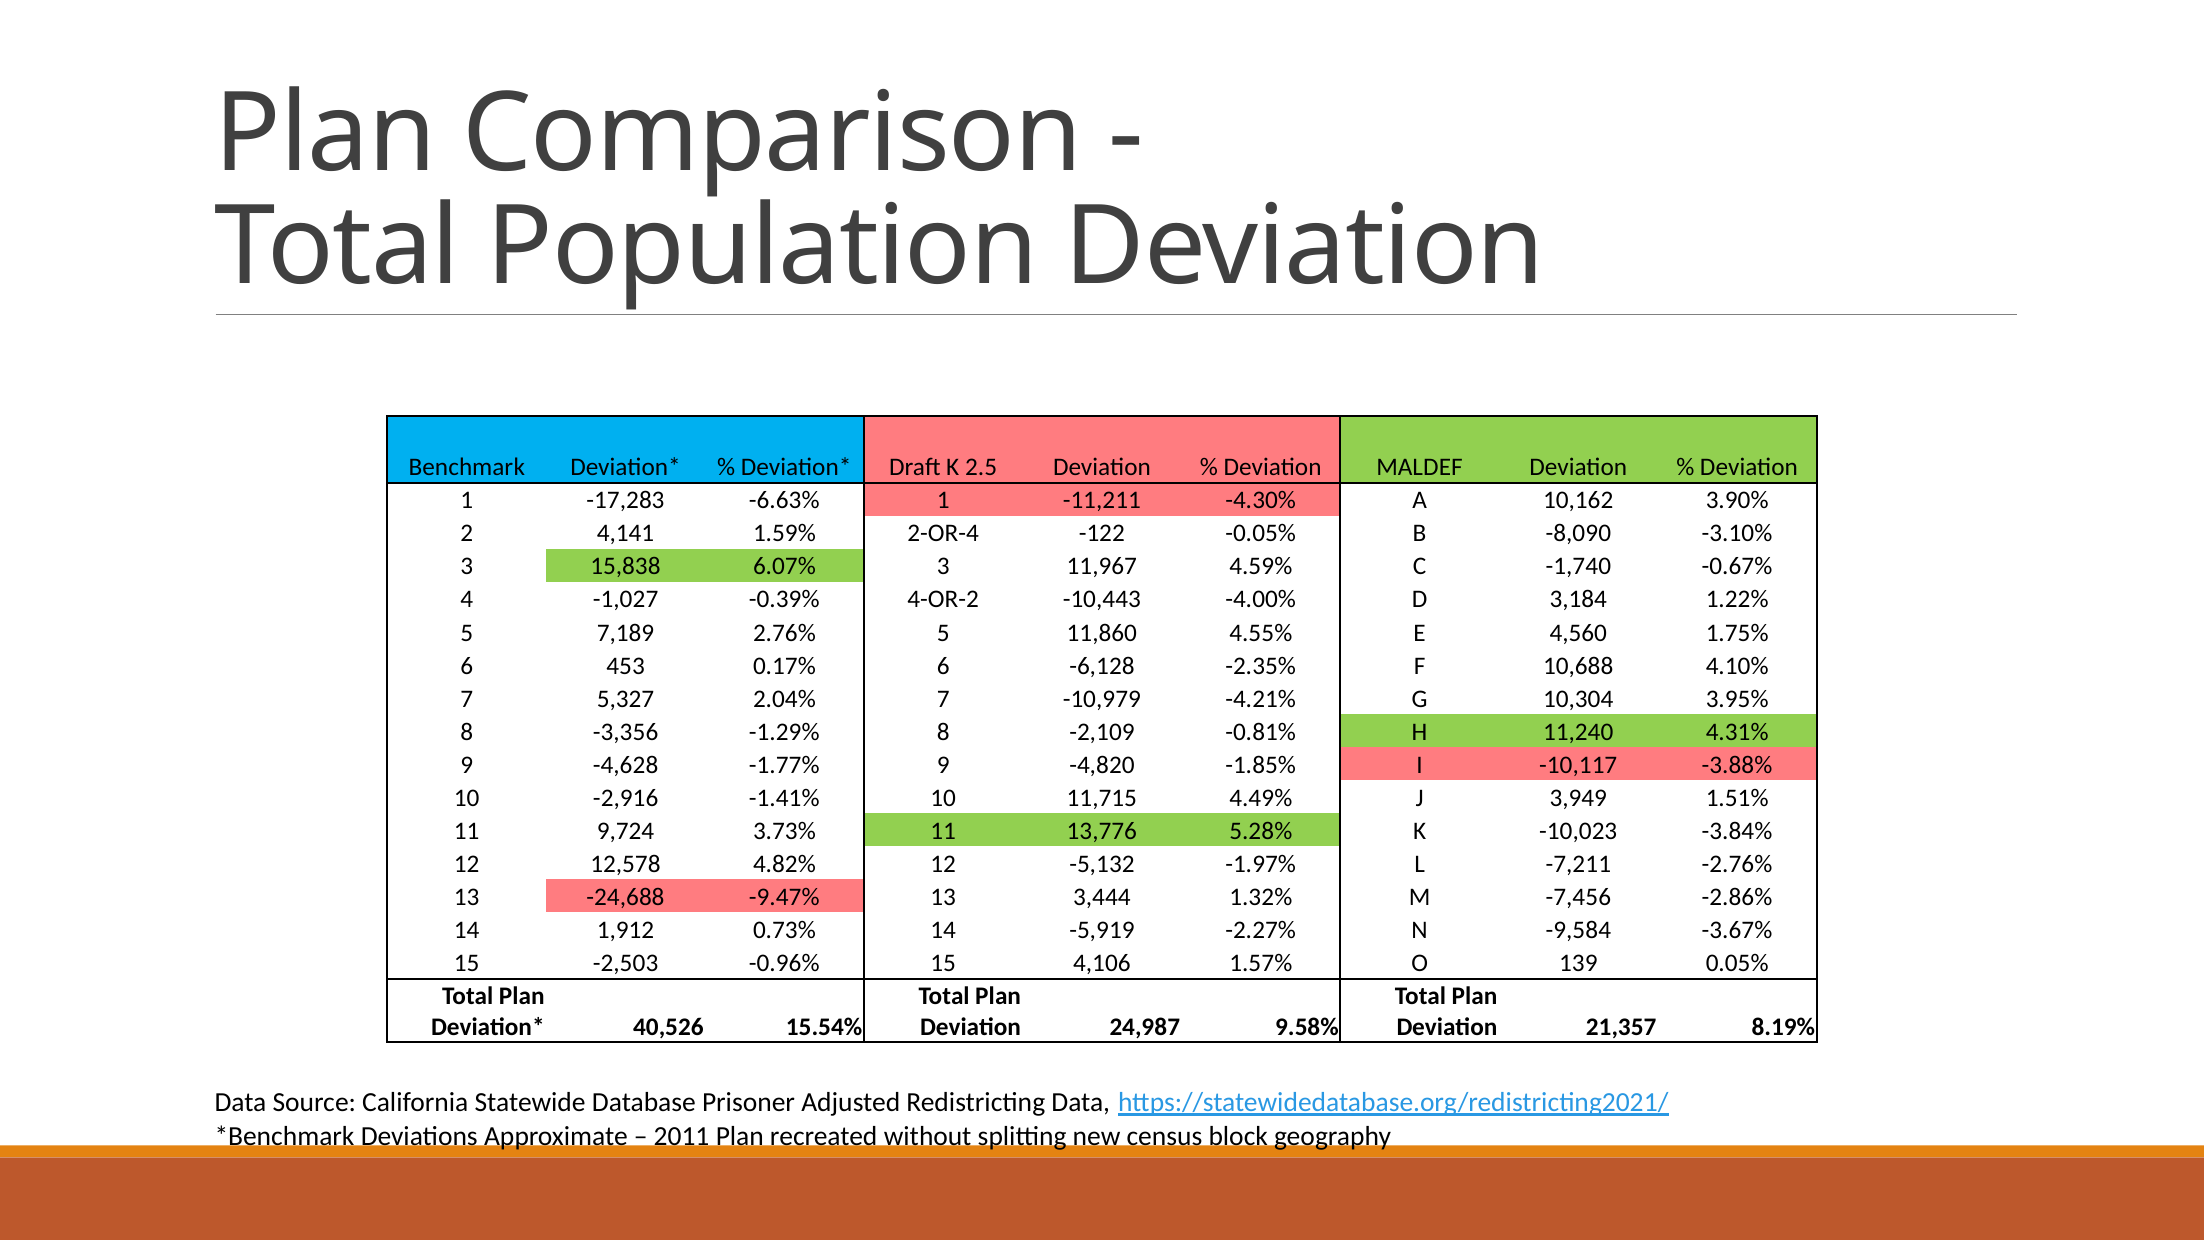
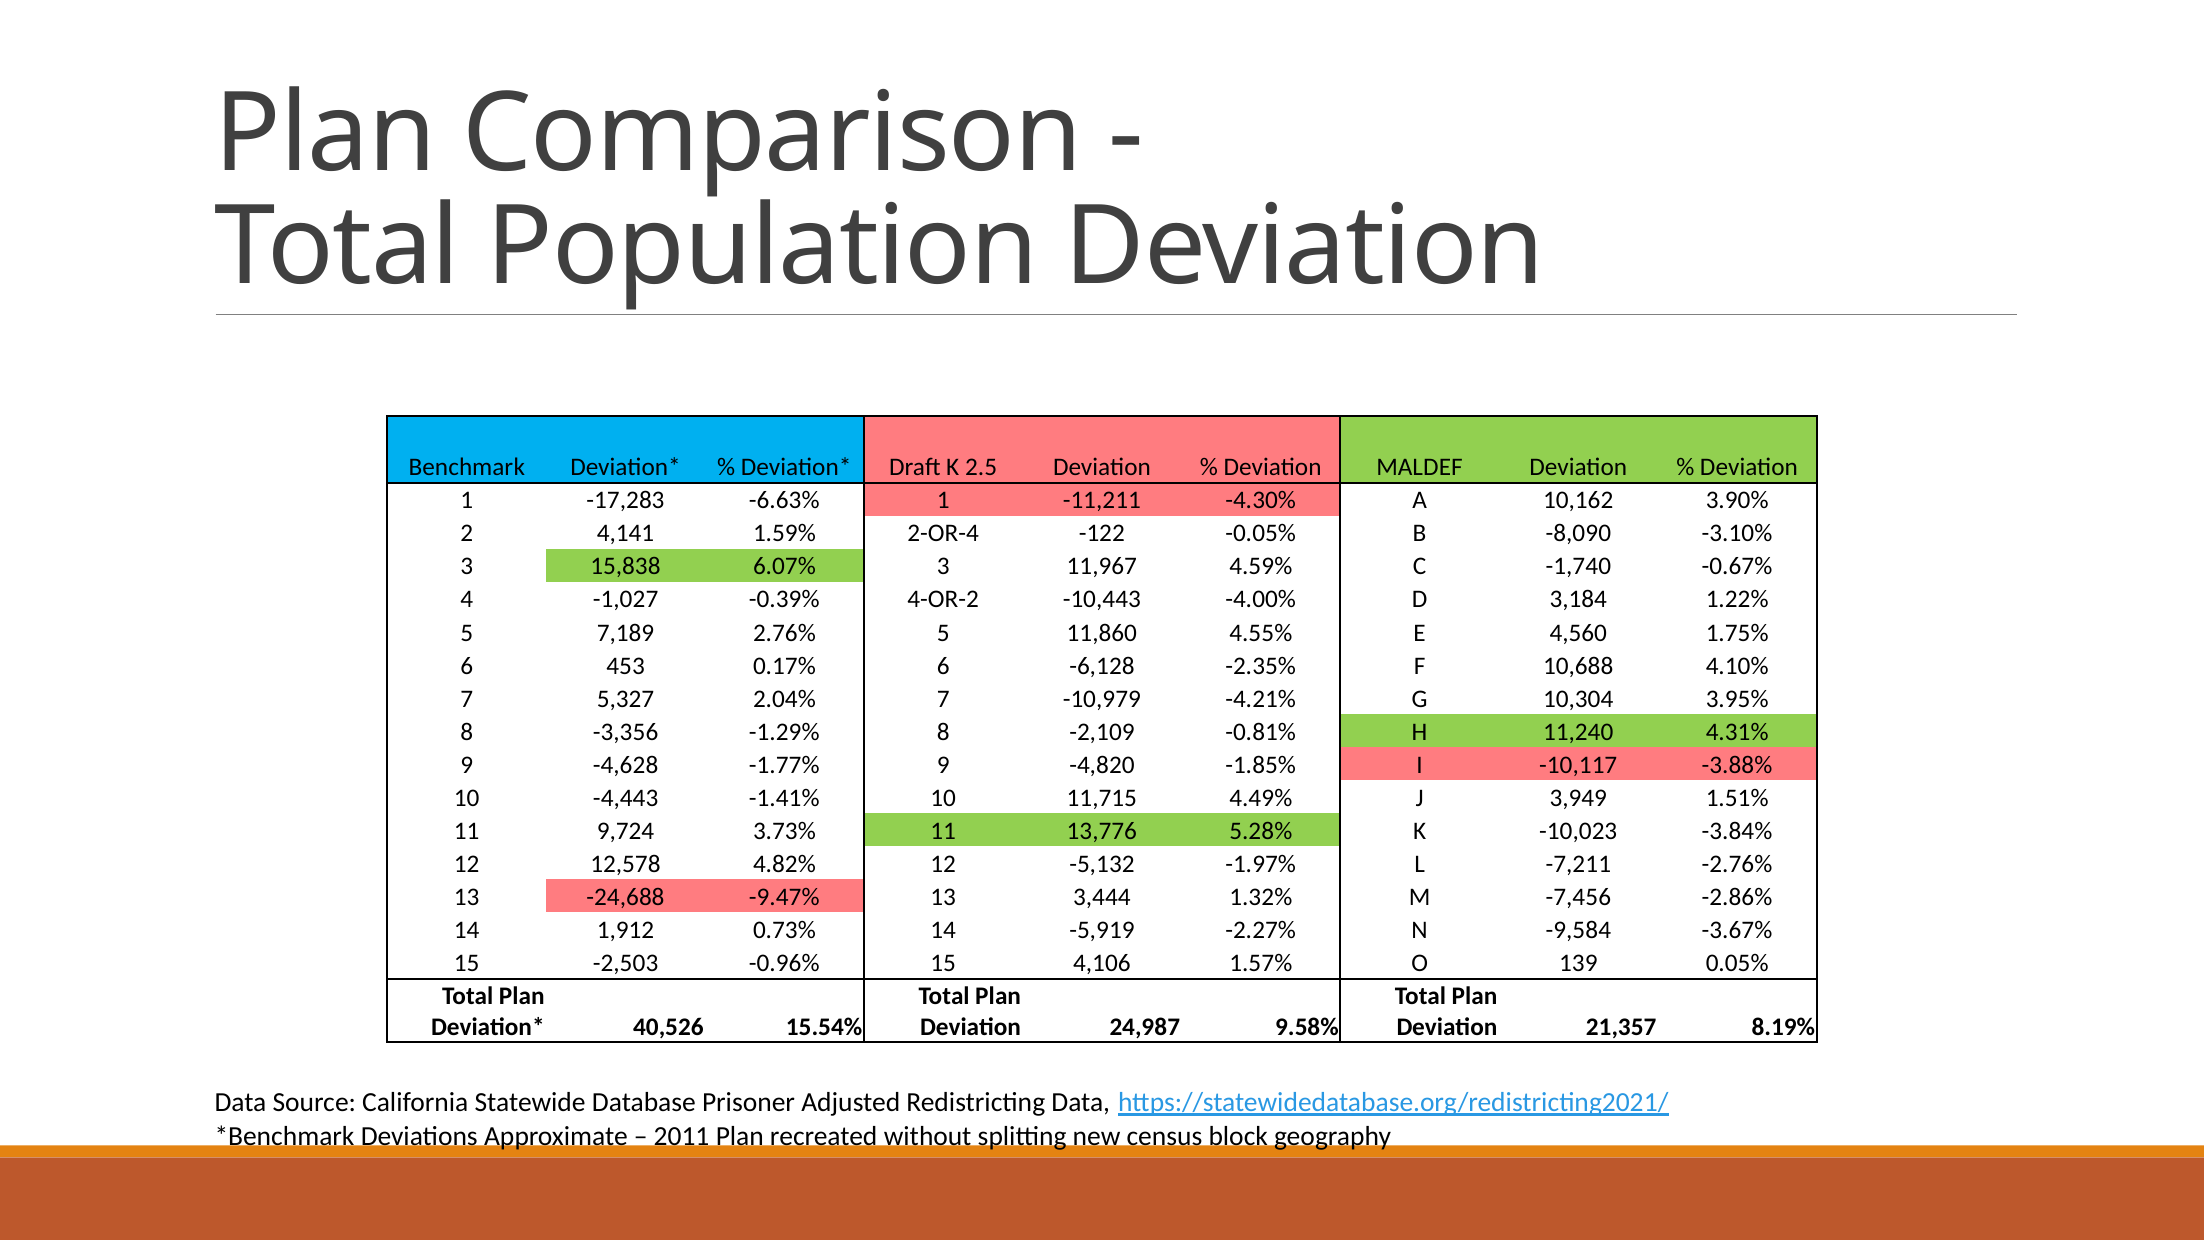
-2,916: -2,916 -> -4,443 (626, 798)
